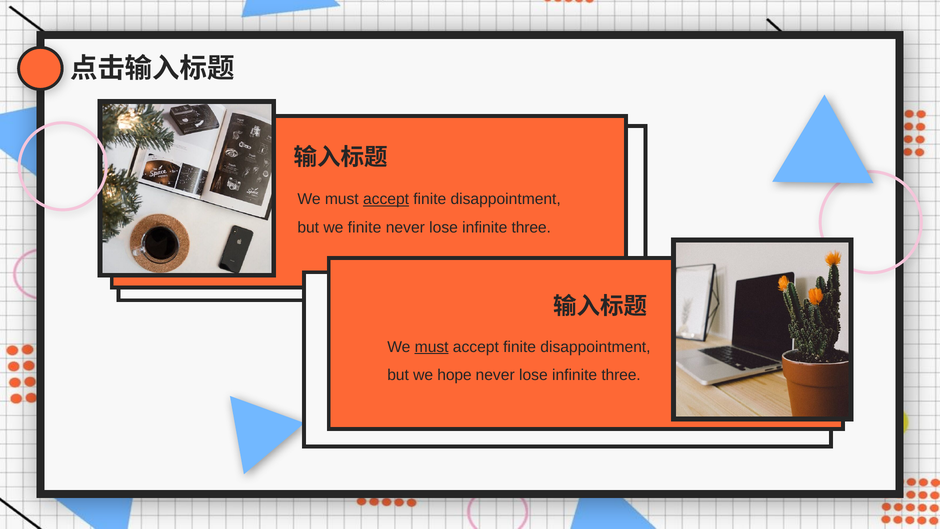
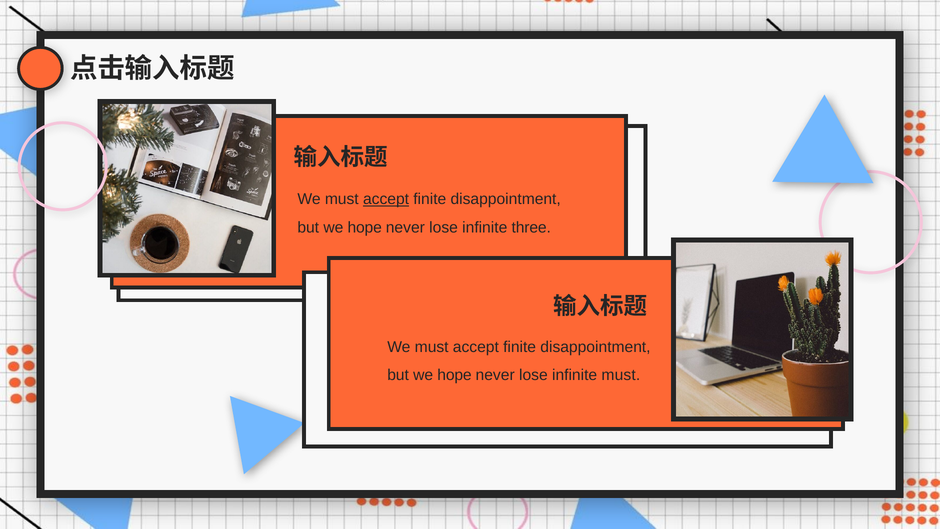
finite: finite -> hope (365, 227)
must underline: present -> none (432, 347)
three: three -> must (621, 375)
